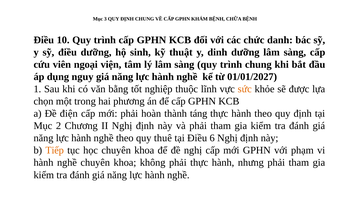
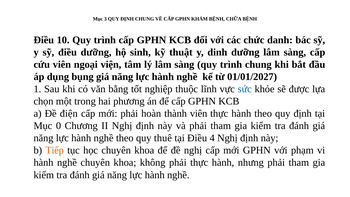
nguy: nguy -> bụng (83, 77)
sức colour: orange -> blue (245, 89)
thành táng: táng -> viên (199, 113)
2: 2 -> 0 (58, 126)
6: 6 -> 4 (212, 138)
